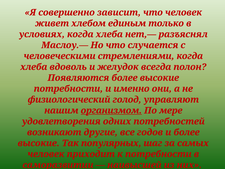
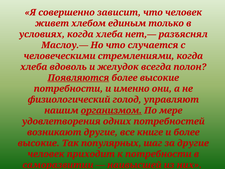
Появляются underline: none -> present (78, 78)
годов: годов -> книге (150, 132)
за самых: самых -> другие (193, 143)
